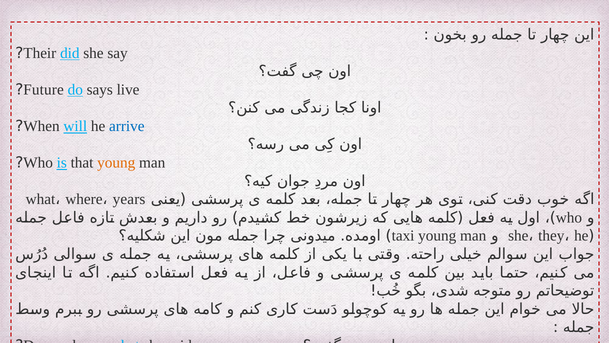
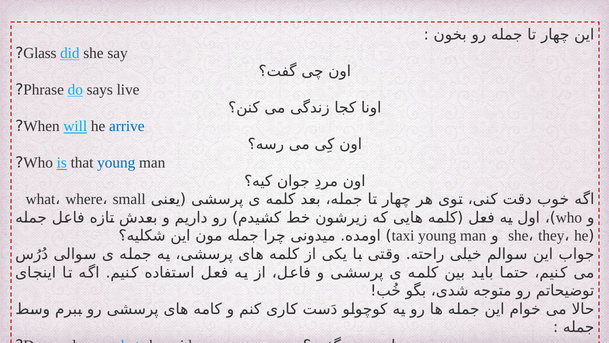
Their: Their -> Glass (40, 53)
Future: Future -> Phrase (44, 89)
young colour: orange -> blue (116, 163)
years: years -> small (129, 199)
